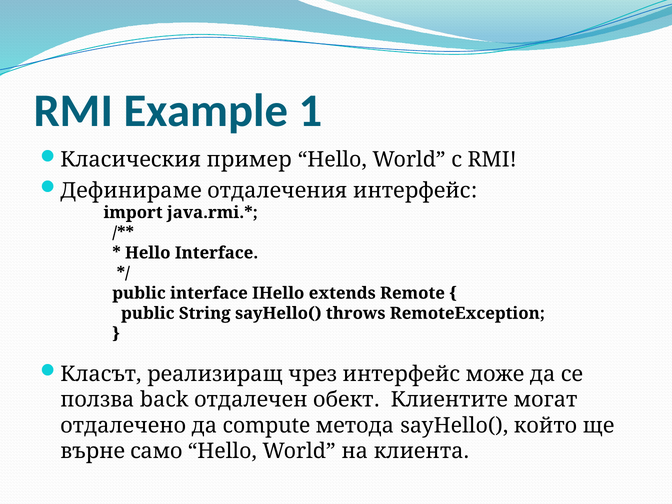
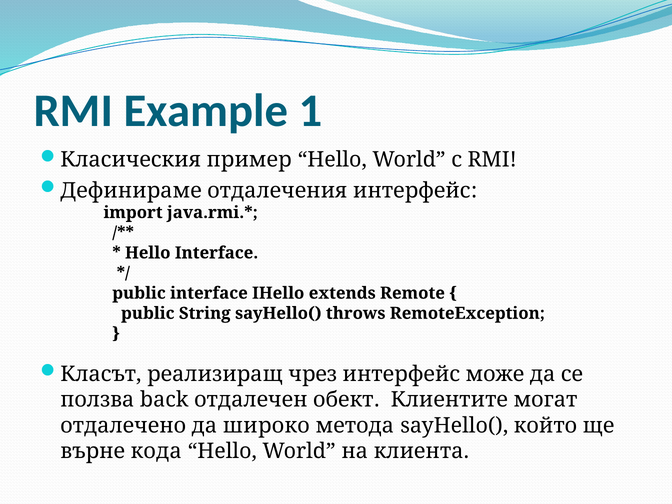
compute: compute -> широко (266, 425)
само: само -> кода (156, 451)
